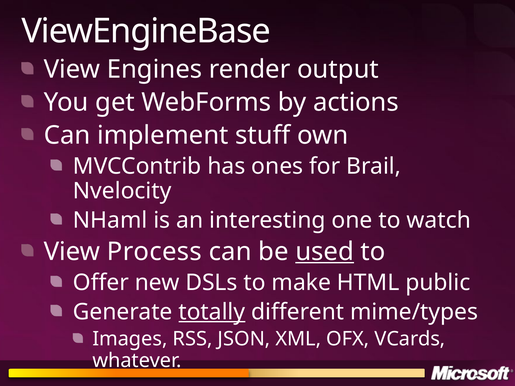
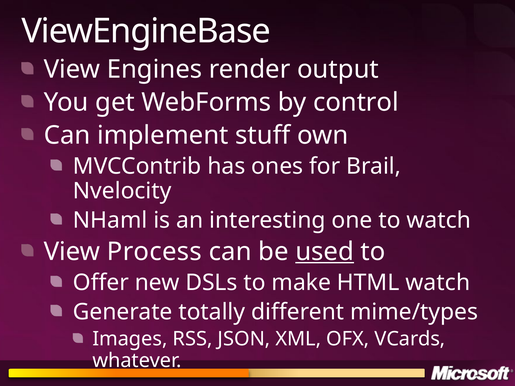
actions: actions -> control (356, 103)
HTML public: public -> watch (438, 283)
totally underline: present -> none (212, 312)
